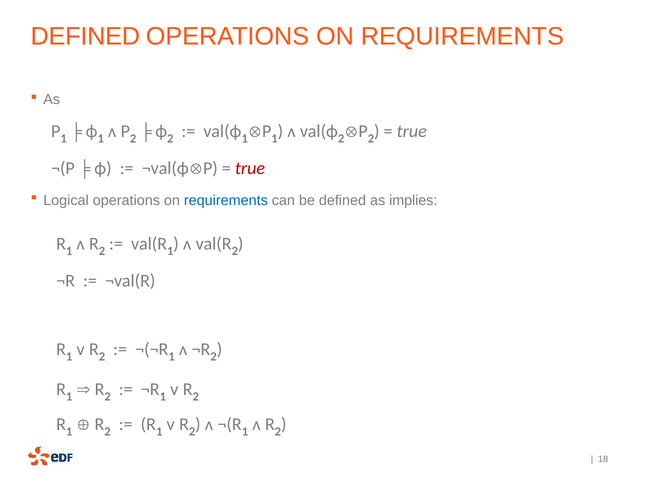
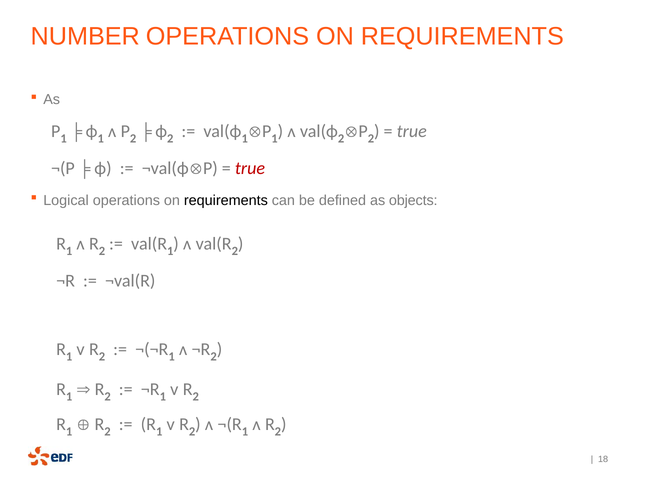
DEFINED: DEFINED -> NUMBER (85, 36)
requirements colour: blue -> black (226, 200)
implies: implies -> objects (413, 200)
